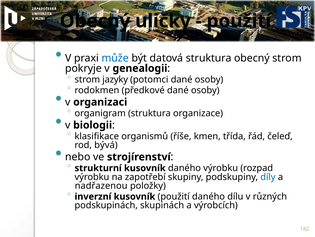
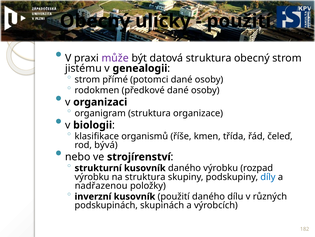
může colour: blue -> purple (115, 58)
pokryje: pokryje -> jistému (83, 68)
jazyky: jazyky -> přímé (115, 79)
na zapotřebí: zapotřebí -> struktura (145, 176)
